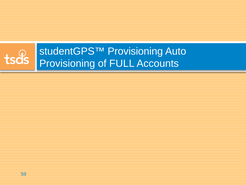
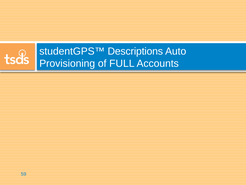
studentGPS™ Provisioning: Provisioning -> Descriptions (135, 51)
